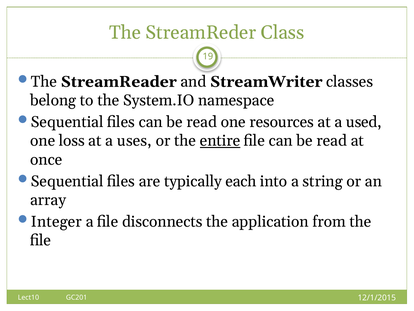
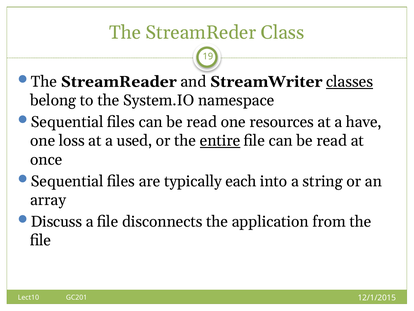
classes underline: none -> present (350, 82)
used: used -> have (364, 122)
uses: uses -> used (134, 141)
Integer: Integer -> Discuss (57, 221)
